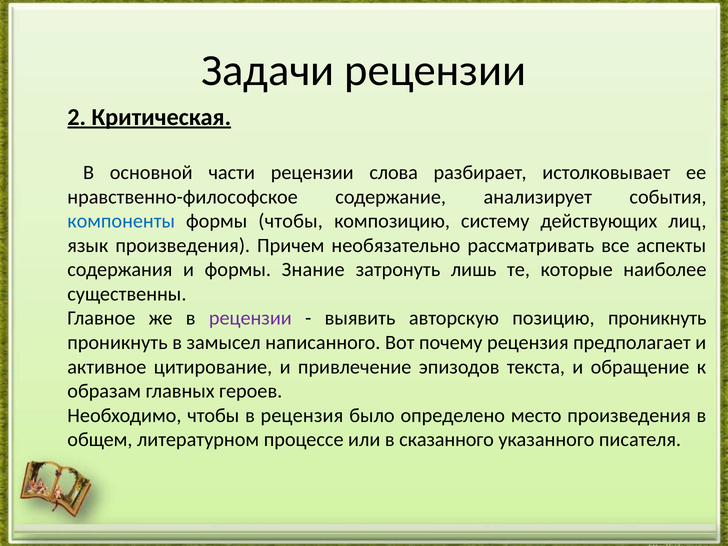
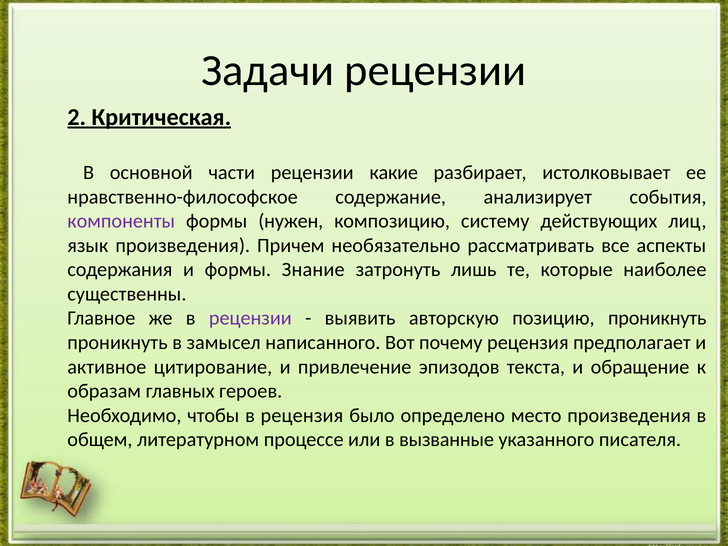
слова: слова -> какие (394, 173)
компоненты colour: blue -> purple (121, 221)
формы чтобы: чтобы -> нужен (291, 221)
сказанного: сказанного -> вызванные (447, 440)
